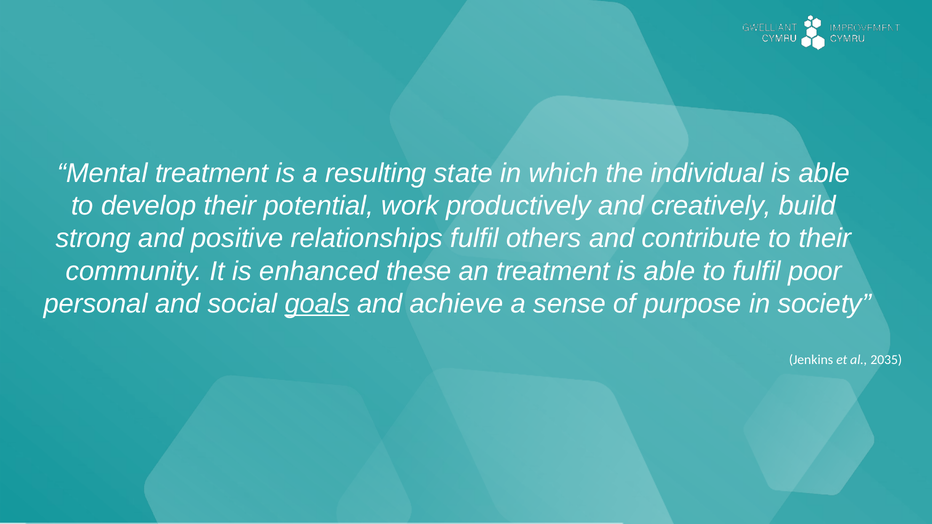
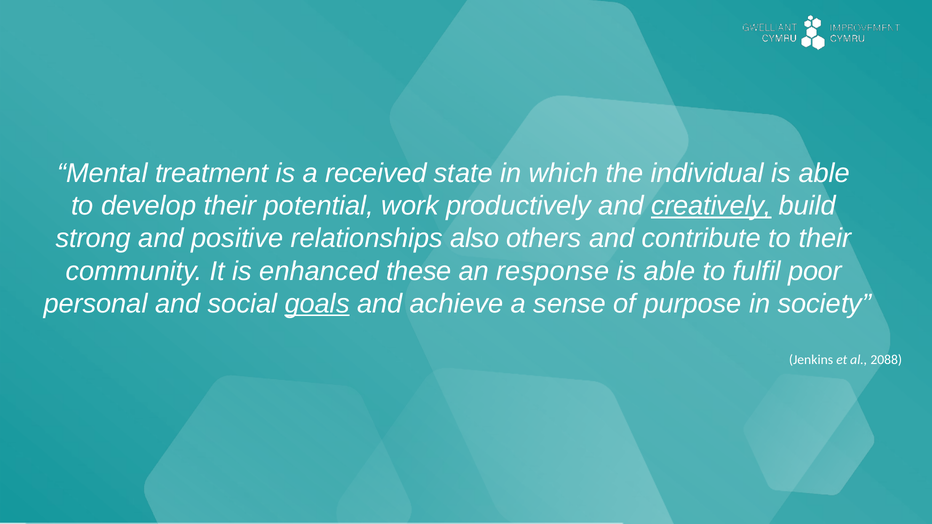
resulting: resulting -> received (376, 173)
creatively underline: none -> present (711, 206)
relationships fulfil: fulfil -> also (475, 239)
an treatment: treatment -> response (553, 271)
2035: 2035 -> 2088 (886, 360)
